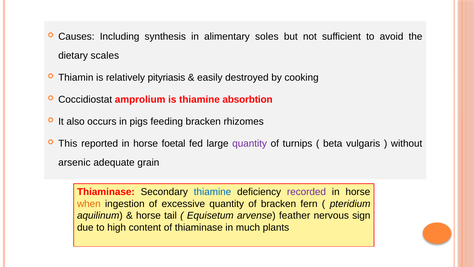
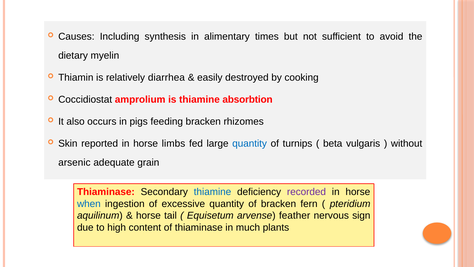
soles: soles -> times (267, 37)
scales: scales -> myelin (105, 56)
pityriasis: pityriasis -> diarrhea (166, 77)
This: This -> Skin (68, 143)
foetal: foetal -> limbs (173, 143)
quantity colour: purple -> blue (250, 143)
when colour: orange -> blue (89, 204)
